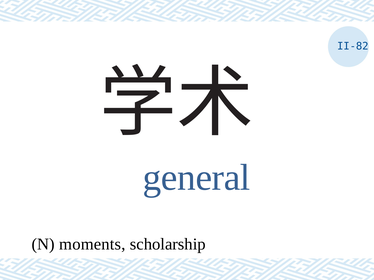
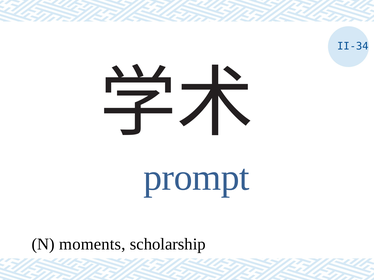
II-82: II-82 -> II-34 (353, 46)
general: general -> prompt (196, 178)
